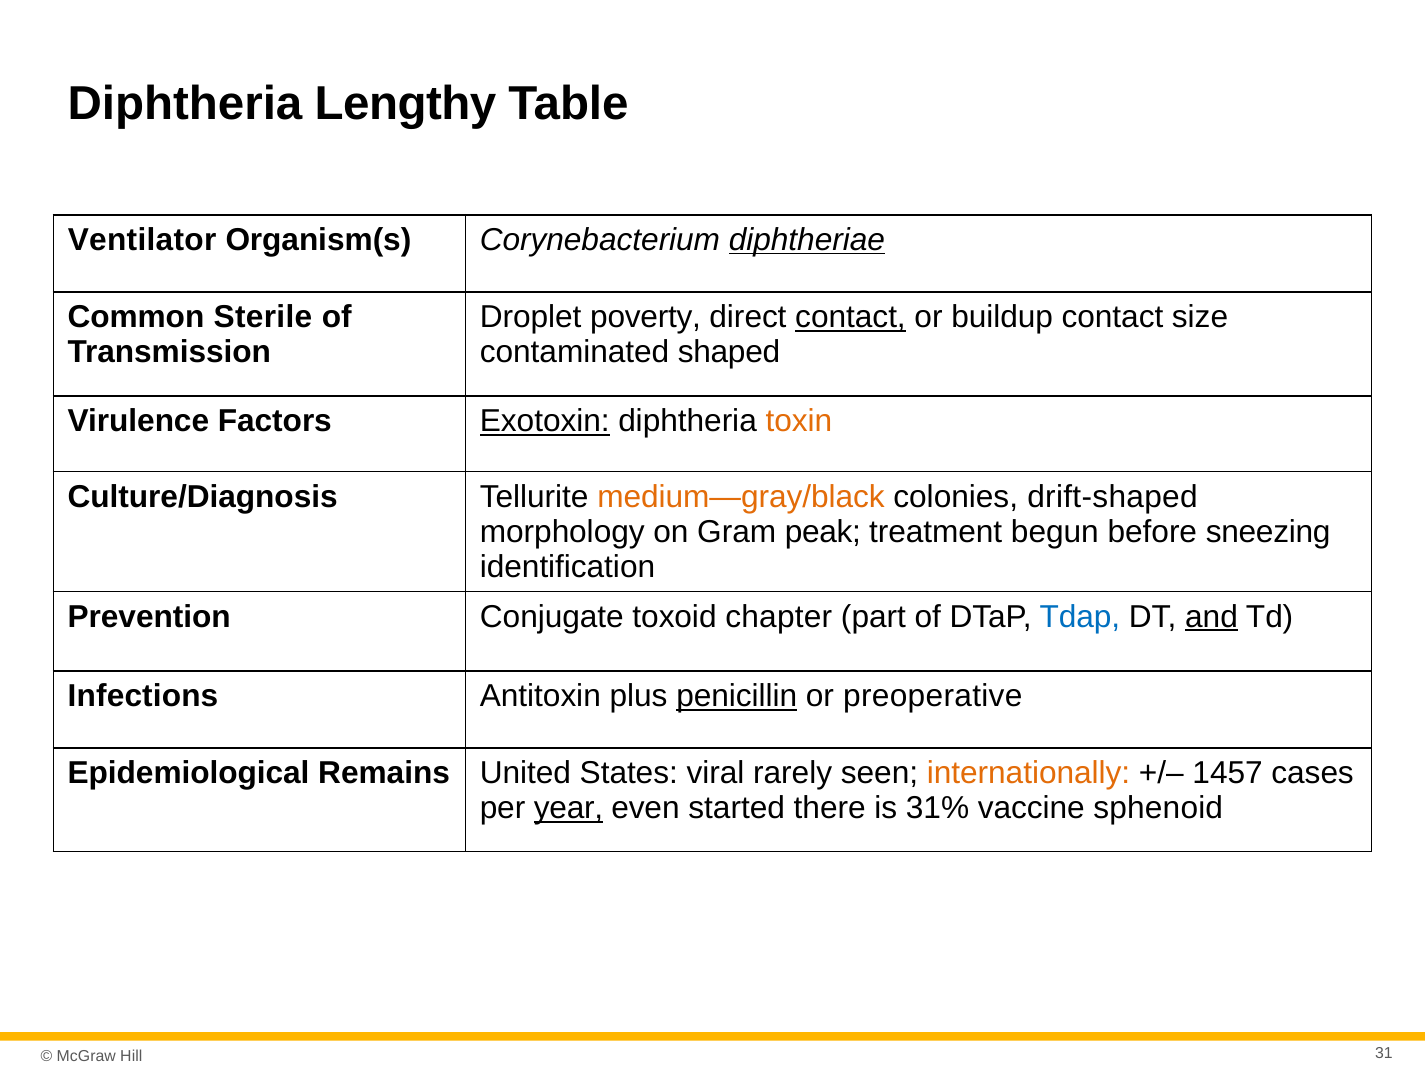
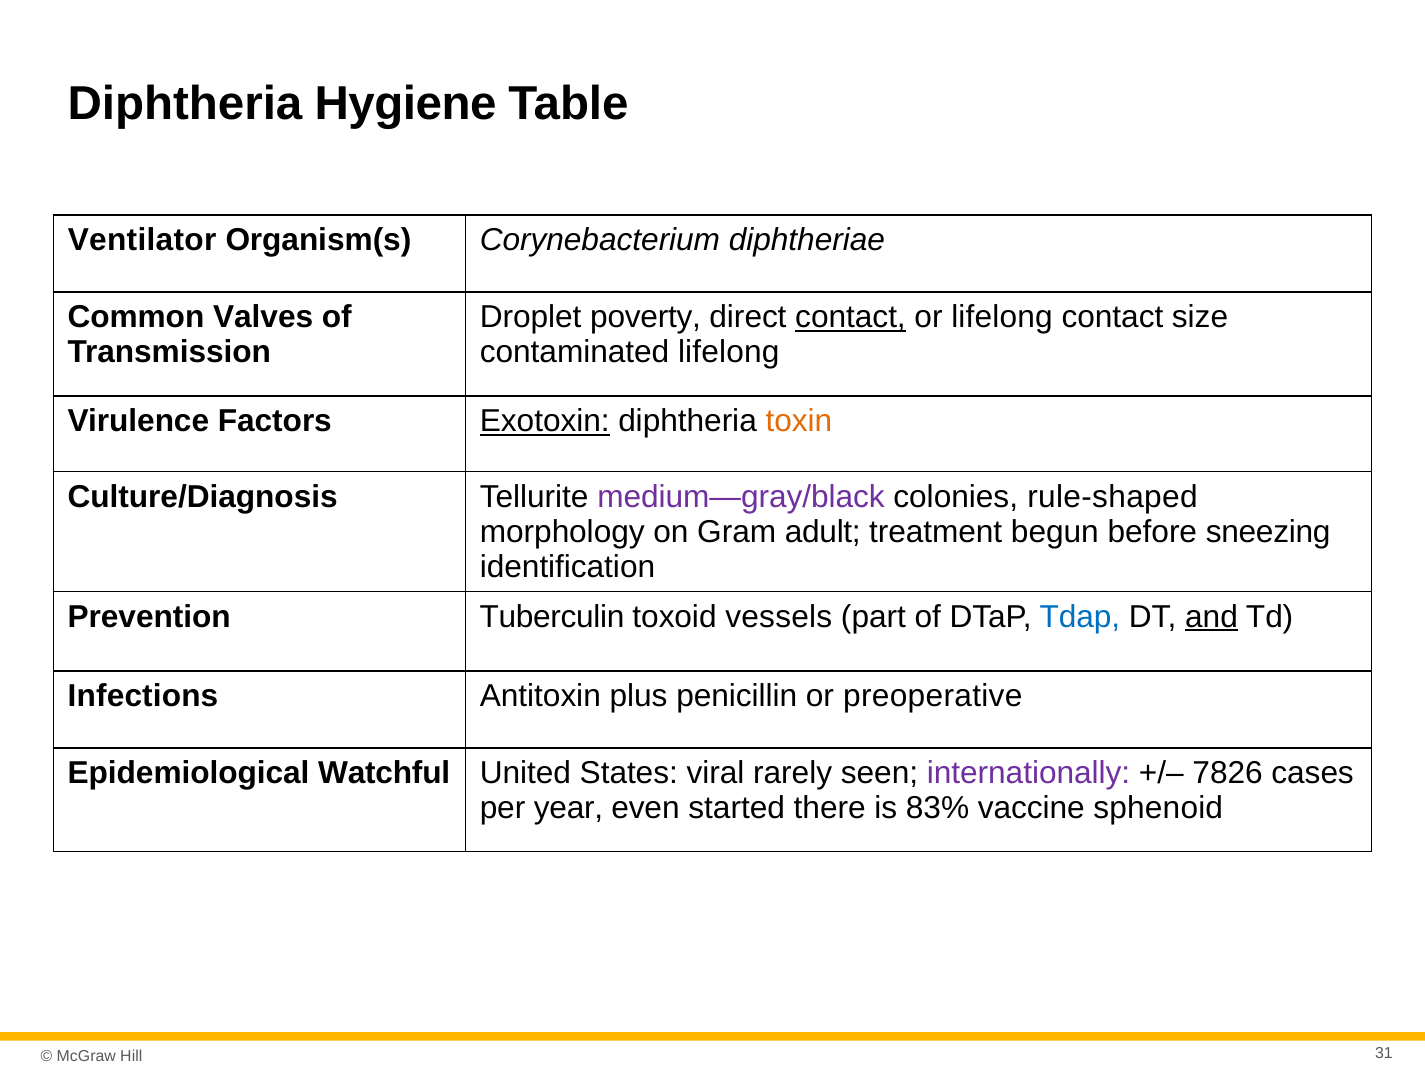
Lengthy: Lengthy -> Hygiene (406, 104)
diphtheriae underline: present -> none (807, 240)
Sterile: Sterile -> Valves (263, 317)
or buildup: buildup -> lifelong (1002, 317)
contaminated shaped: shaped -> lifelong (729, 352)
medium—gray/black colour: orange -> purple (741, 497)
drift-shaped: drift-shaped -> rule-shaped (1112, 497)
peak: peak -> adult (823, 532)
Conjugate: Conjugate -> Tuberculin (552, 617)
chapter: chapter -> vessels (779, 617)
penicillin underline: present -> none (737, 696)
Remains: Remains -> Watchful (384, 773)
internationally colour: orange -> purple (1029, 773)
1457: 1457 -> 7826 (1228, 773)
year underline: present -> none (569, 808)
31%: 31% -> 83% (938, 808)
